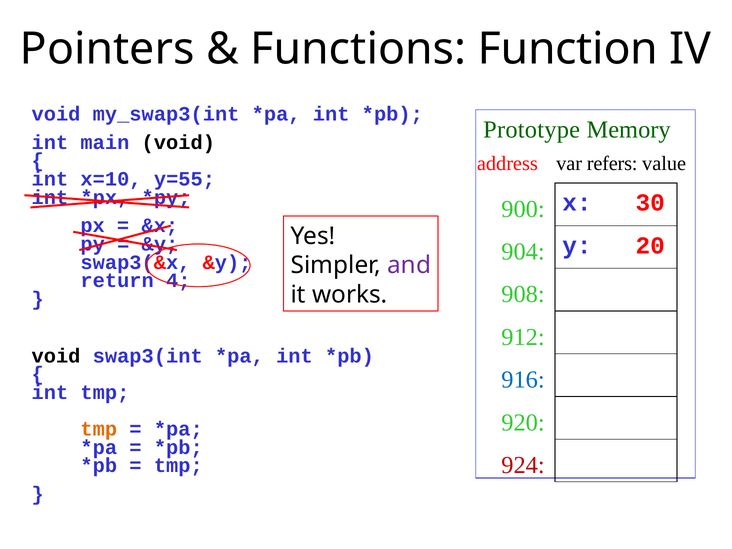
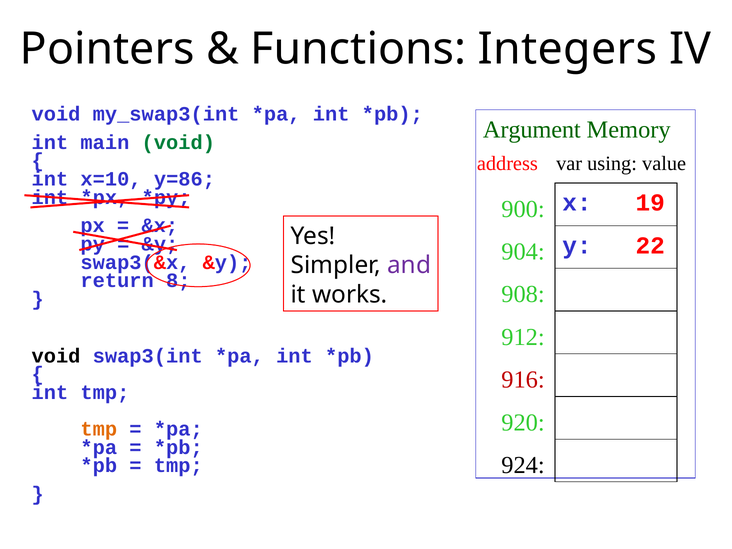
Function: Function -> Integers (568, 49)
Prototype: Prototype -> Argument (532, 130)
void colour: black -> green (178, 142)
refers: refers -> using (612, 164)
y=55: y=55 -> y=86 (184, 179)
30: 30 -> 19 (650, 203)
20: 20 -> 22 (650, 246)
4: 4 -> 8 (178, 281)
916 colour: blue -> red (523, 380)
924 colour: red -> black (523, 465)
